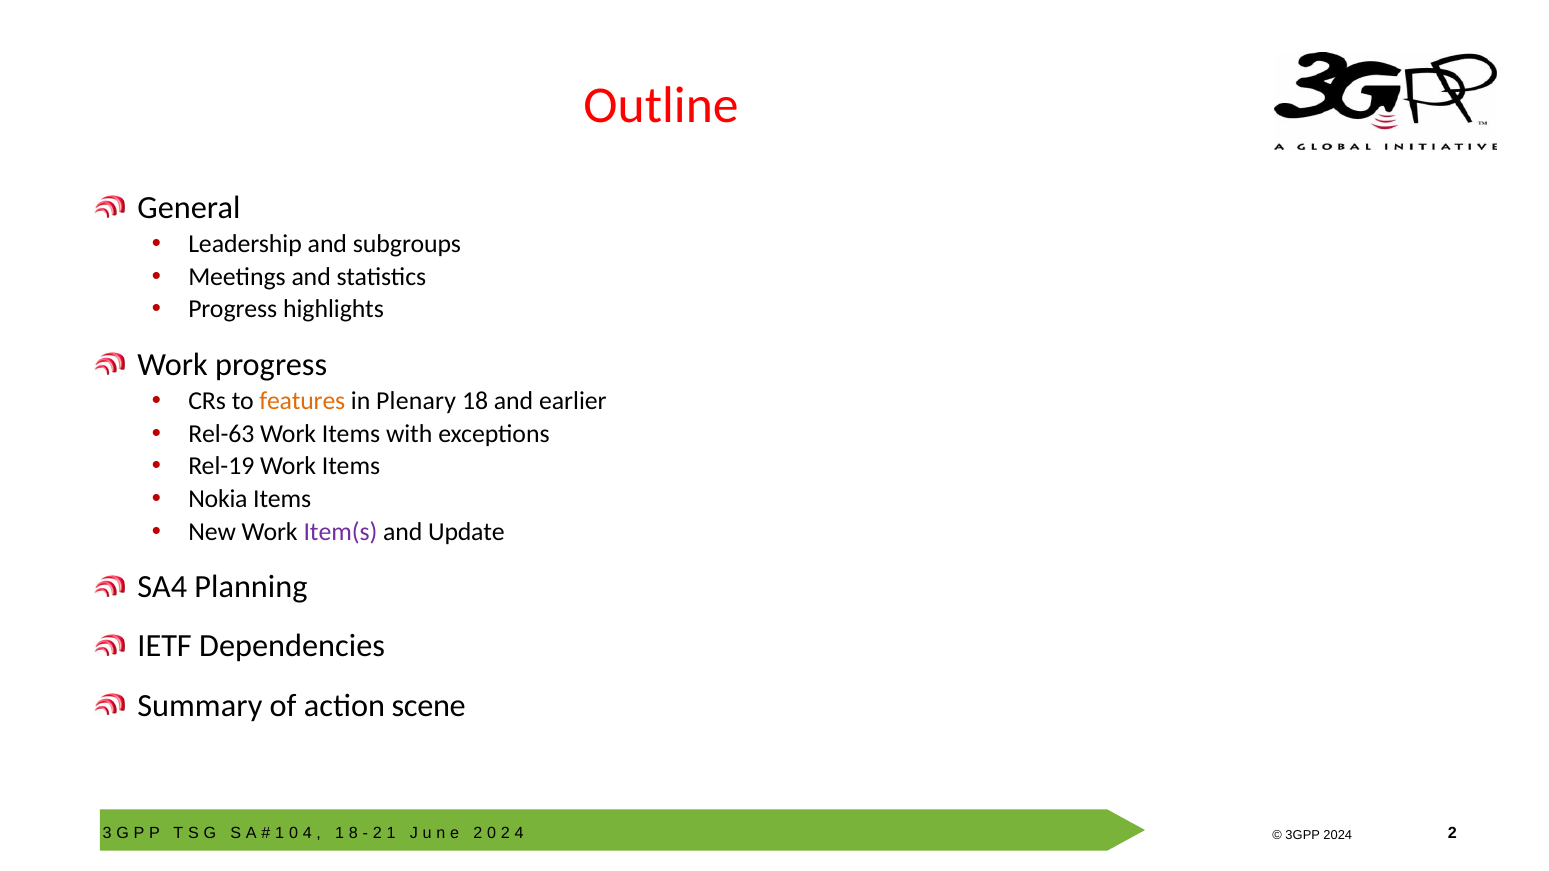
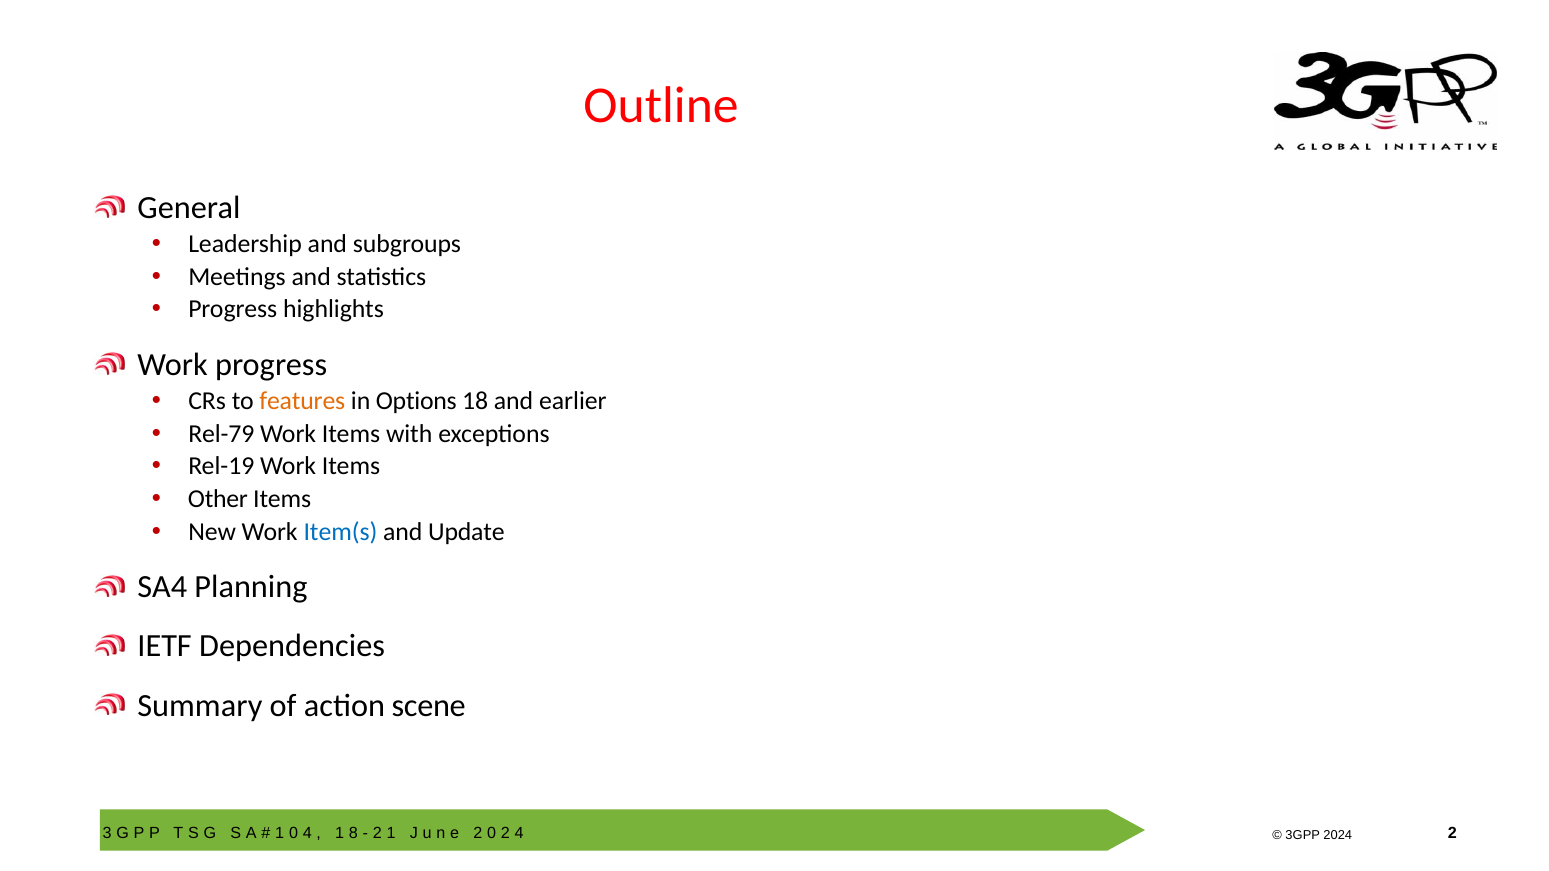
Plenary: Plenary -> Options (416, 401)
Rel-63: Rel-63 -> Rel-79 (221, 434)
Nokia: Nokia -> Other (218, 499)
Item(s colour: purple -> blue (340, 532)
